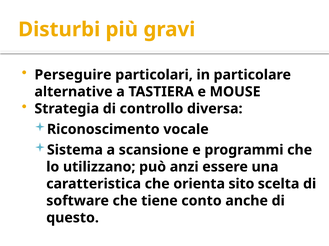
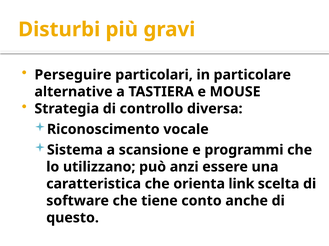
sito: sito -> link (241, 184)
